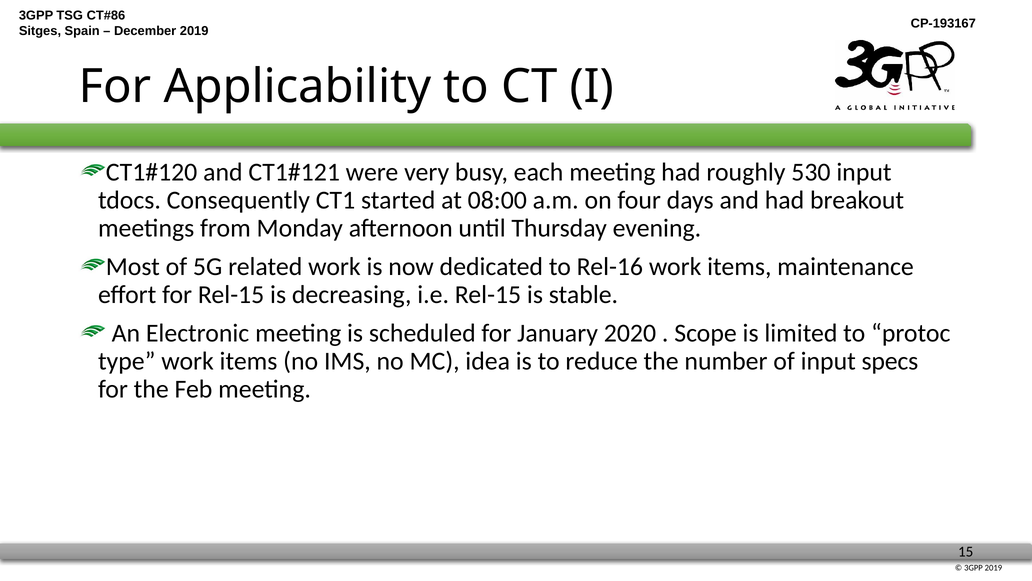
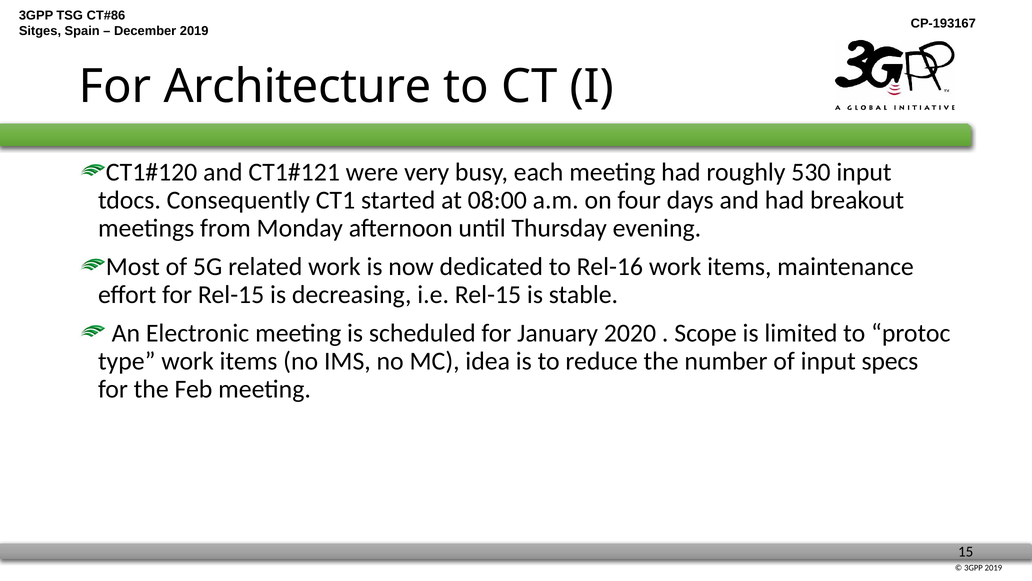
Applicability: Applicability -> Architecture (298, 87)
